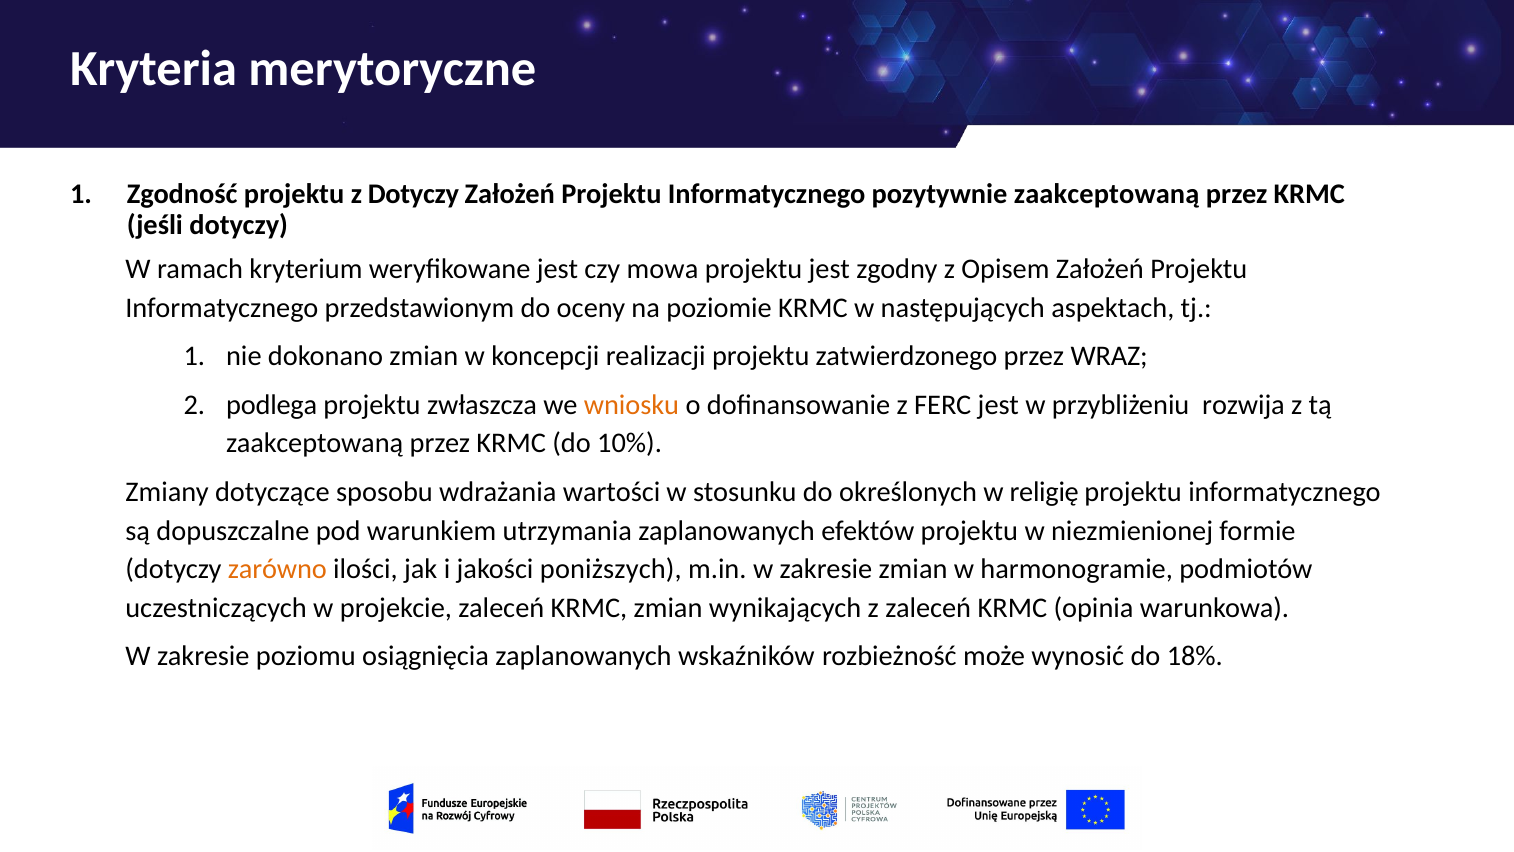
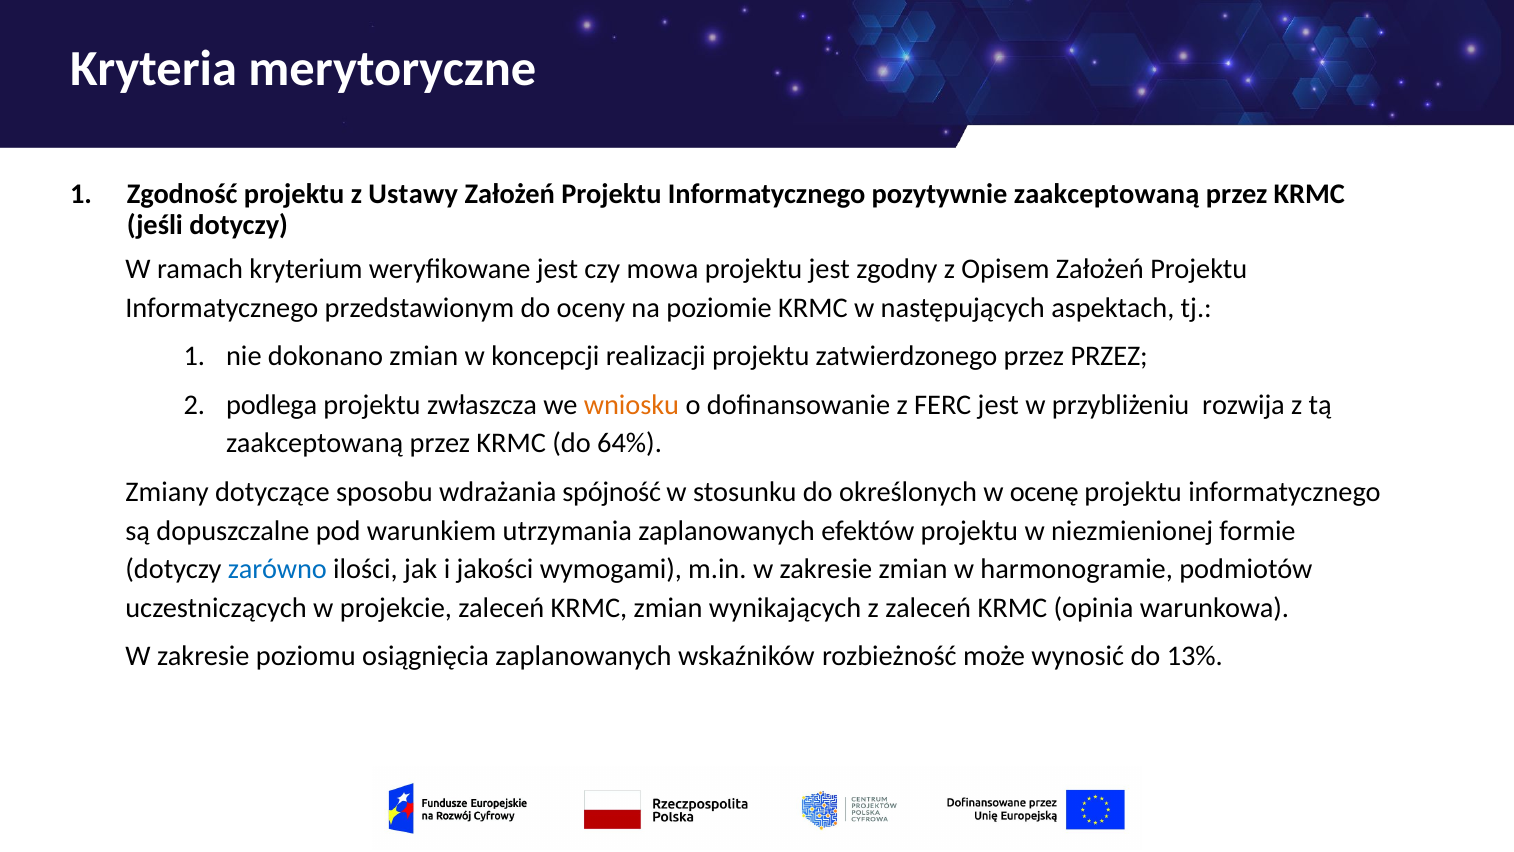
z Dotyczy: Dotyczy -> Ustawy (413, 194)
przez WRAZ: WRAZ -> PRZEZ (1109, 356)
10%: 10% -> 64% (630, 443)
wartości: wartości -> spójność (612, 492)
religię: religię -> ocenę (1044, 492)
zarówno colour: orange -> blue (277, 569)
poniższych: poniższych -> wymogami (611, 569)
18%: 18% -> 13% (1195, 656)
